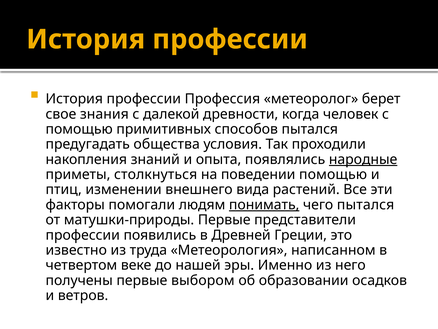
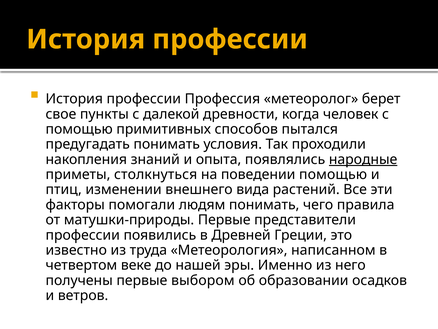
знания: знания -> пункты (104, 114)
предугадать общества: общества -> понимать (167, 144)
понимать underline: present -> none (264, 205)
чего пытался: пытался -> правила (366, 205)
